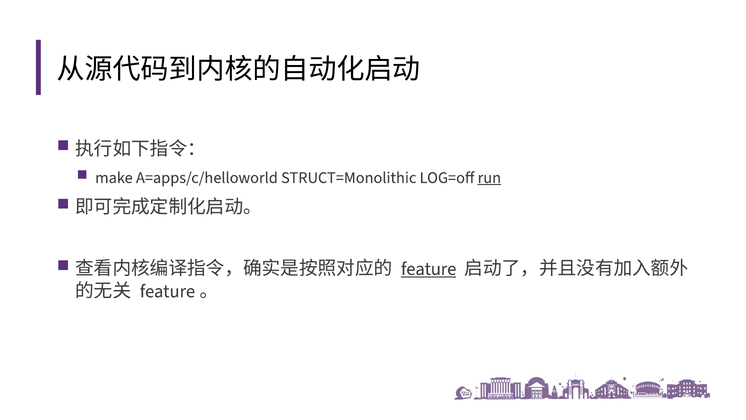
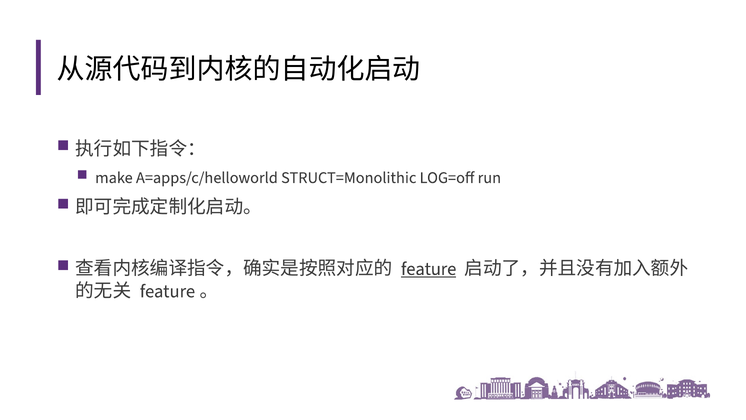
run underline: present -> none (489, 177)
